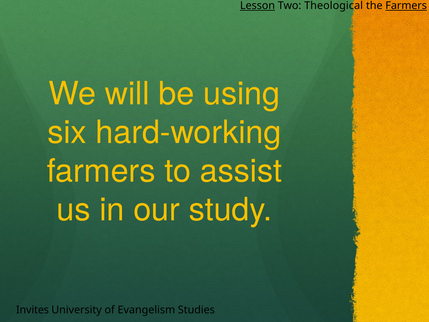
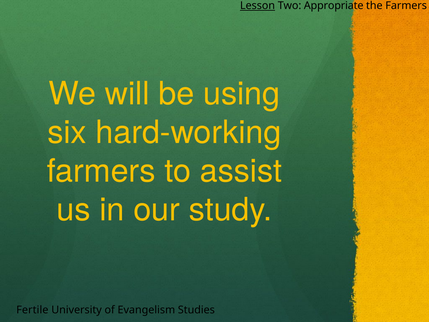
Theological: Theological -> Appropriate (334, 6)
Farmers underline: present -> none (406, 6)
Invites: Invites -> Fertile (32, 310)
